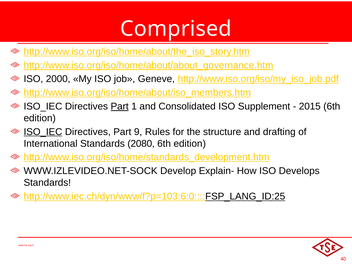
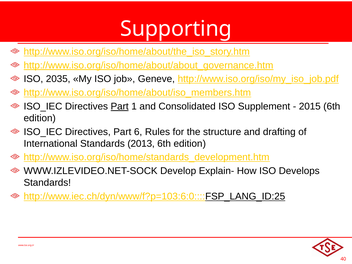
Comprised: Comprised -> Supporting (176, 29)
2000: 2000 -> 2035 (58, 79)
ISO_IEC underline: present -> none (43, 132)
9: 9 -> 6 (138, 132)
2080: 2080 -> 2013 (141, 144)
